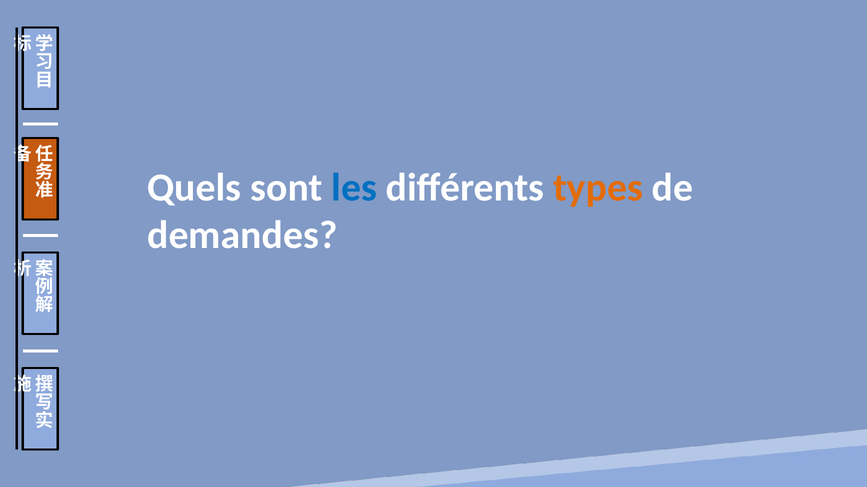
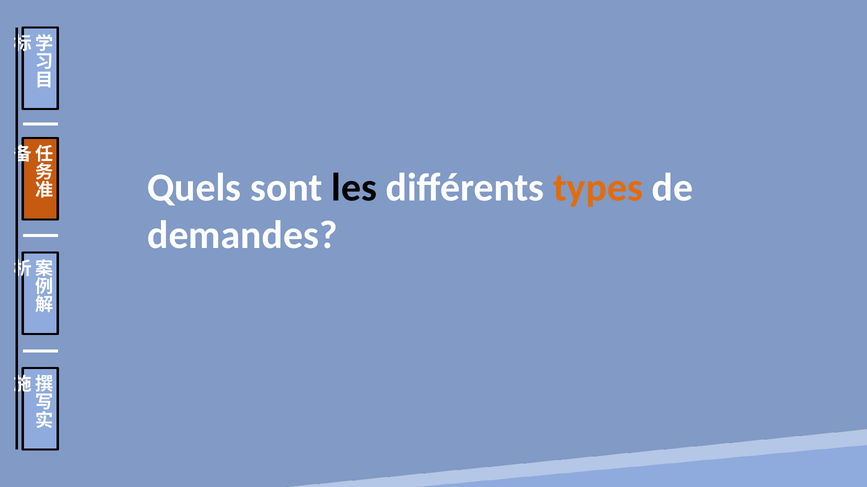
les colour: blue -> black (354, 188)
